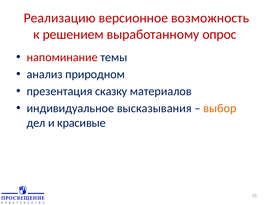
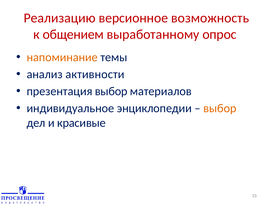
решением: решением -> общением (73, 34)
напоминание colour: red -> orange (62, 57)
природном: природном -> активности (95, 74)
презентация сказку: сказку -> выбор (111, 91)
высказывания: высказывания -> энциклопедии (154, 108)
